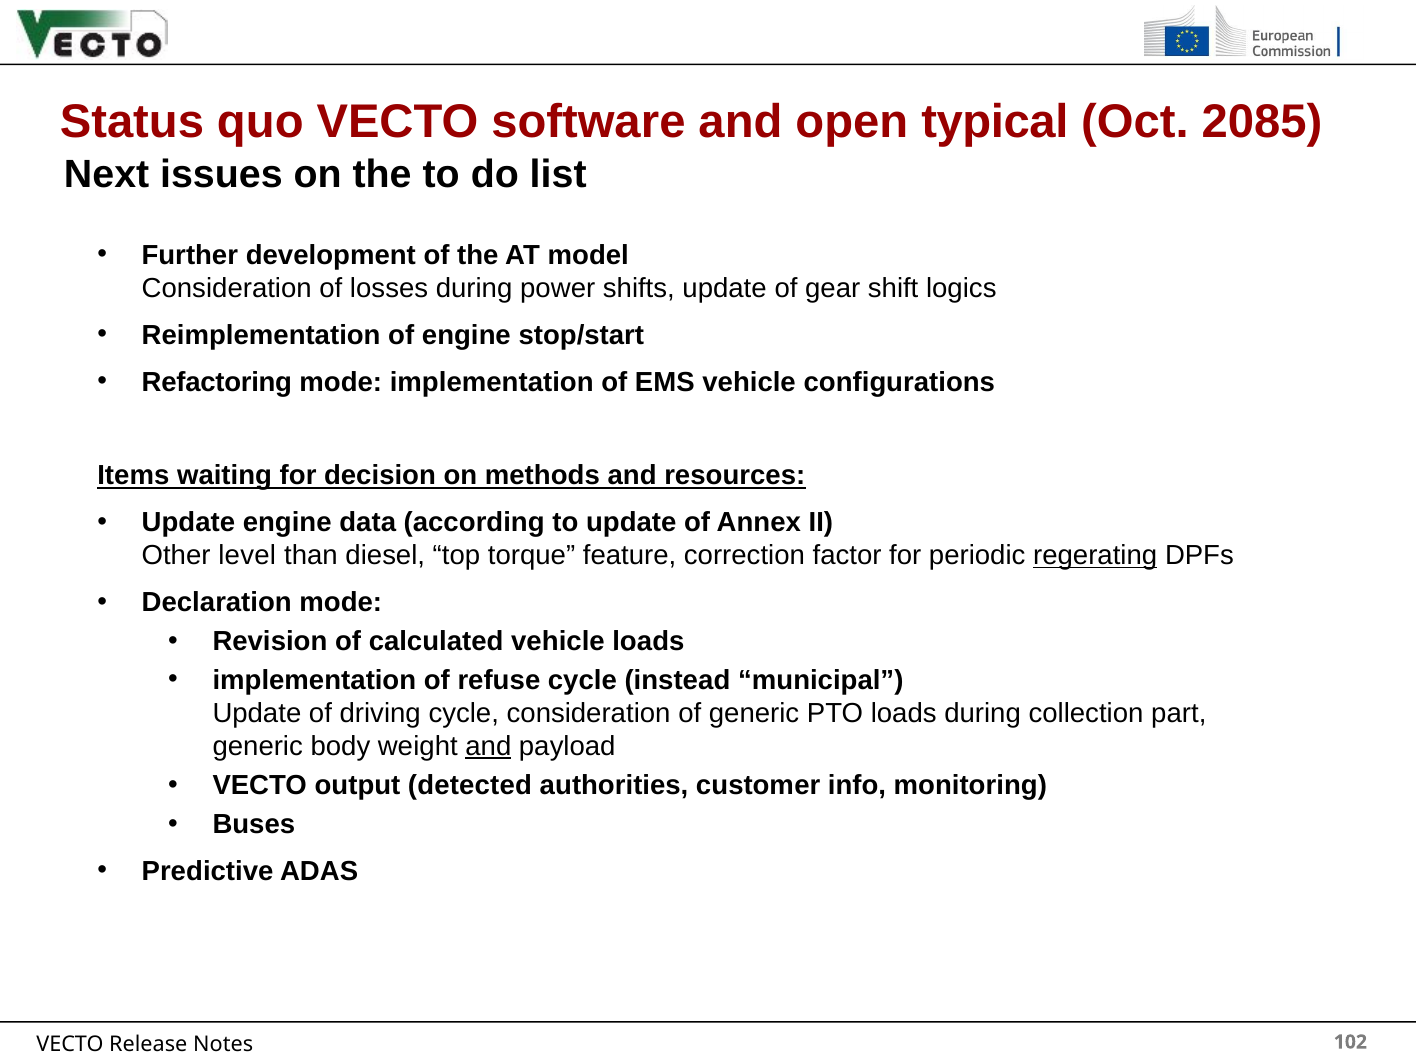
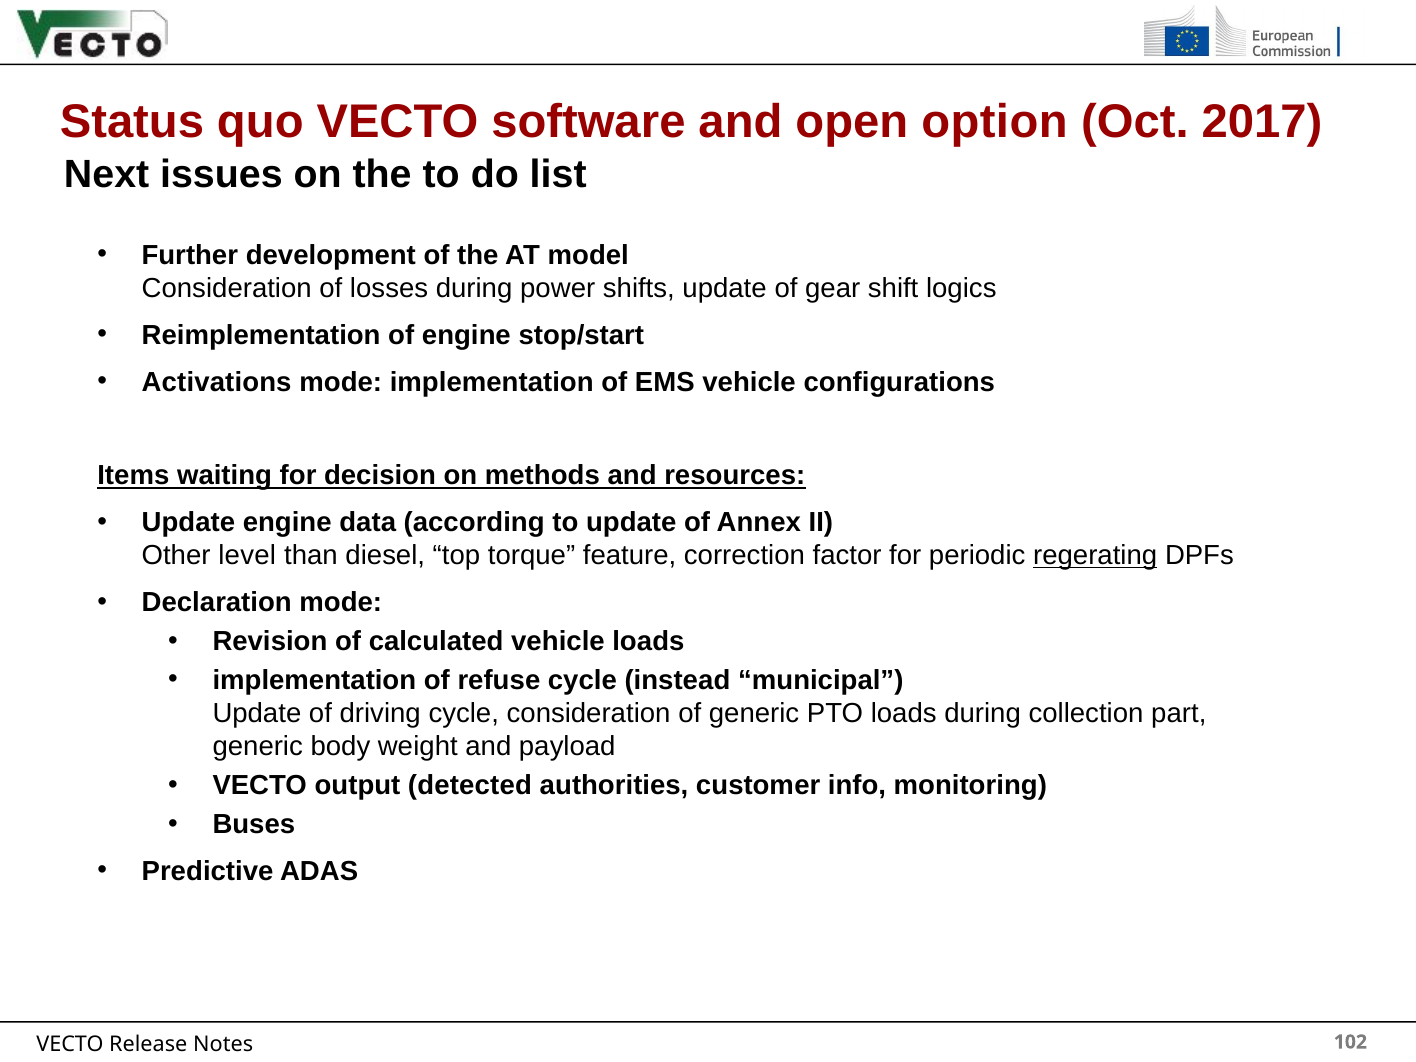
typical: typical -> option (994, 121)
2085: 2085 -> 2017 (1262, 121)
Refactoring: Refactoring -> Activations (217, 382)
and underline: present -> none (488, 746)
